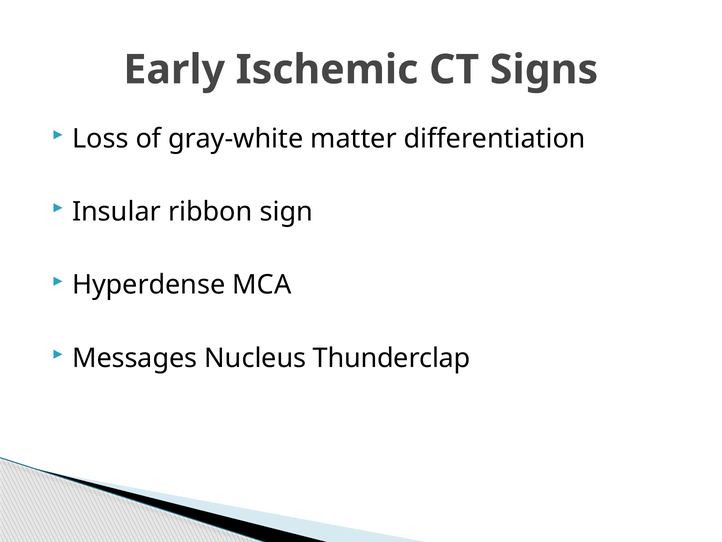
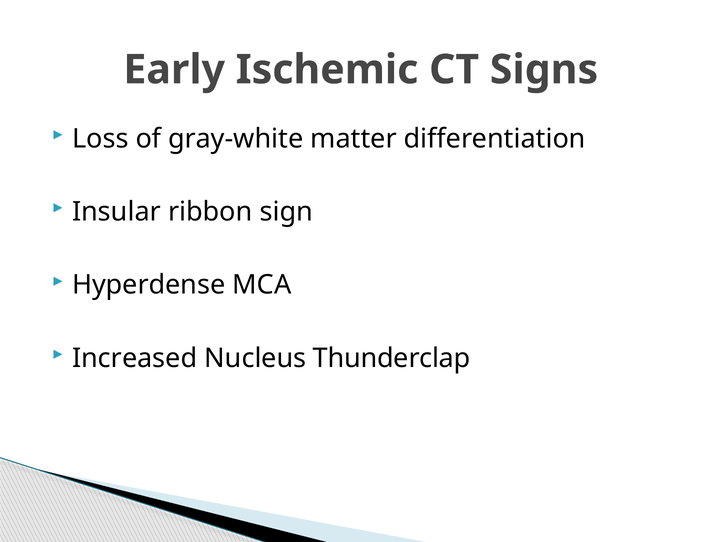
Messages: Messages -> Increased (135, 358)
